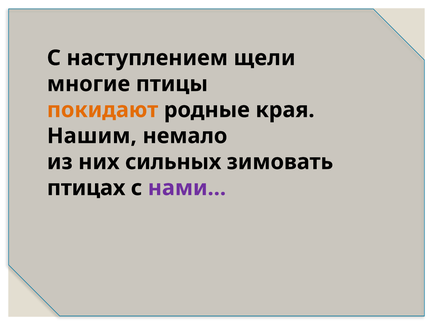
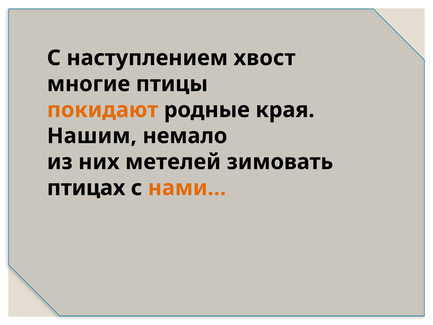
щели: щели -> хвост (265, 58)
сильных: сильных -> метелей (173, 162)
нами… colour: purple -> orange (187, 188)
